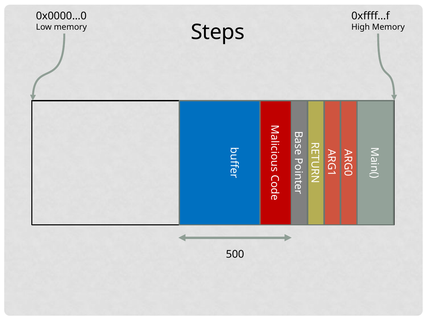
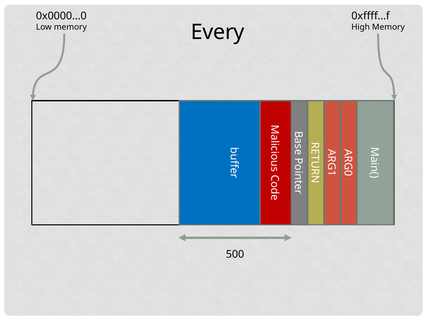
Steps: Steps -> Every (218, 32)
